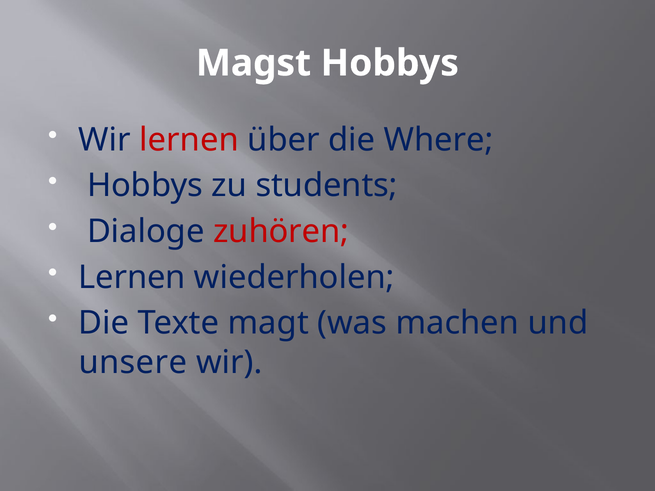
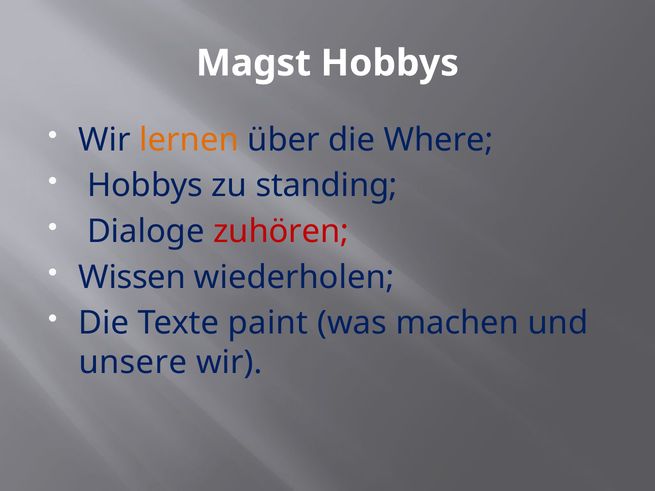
lernen colour: red -> orange (189, 140)
students: students -> standing (327, 186)
Lernen: Lernen -> Wissen (132, 277)
magt: magt -> paint (268, 323)
